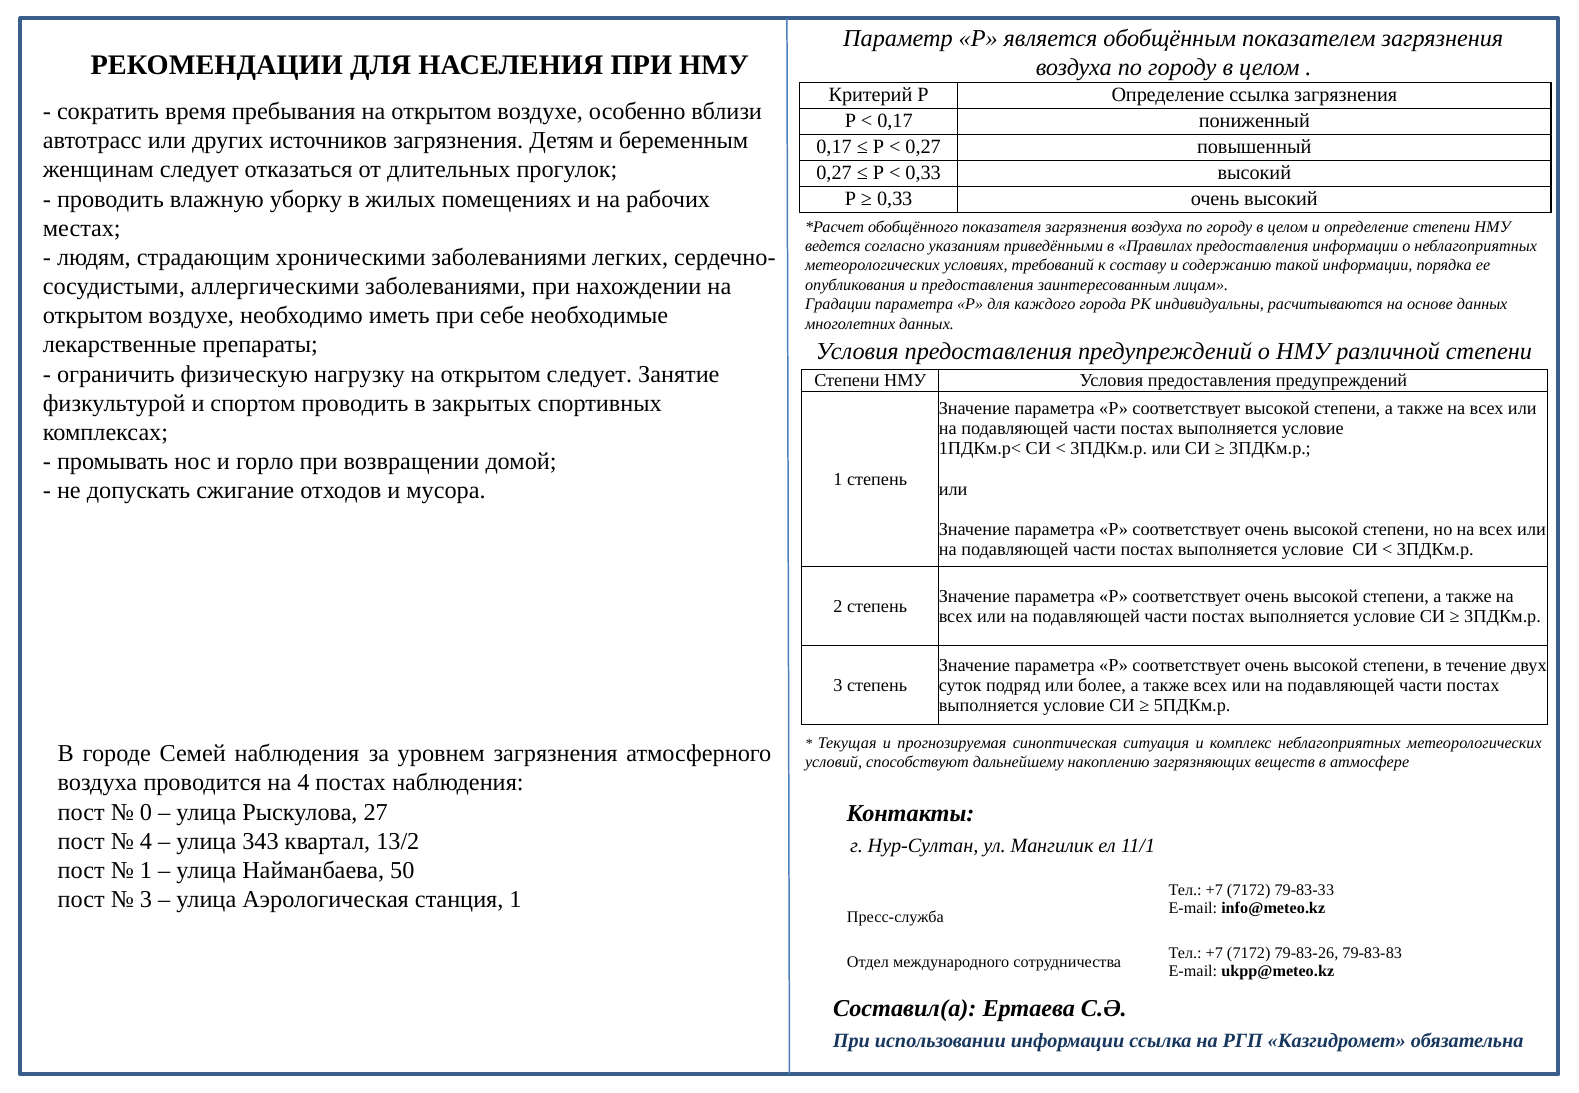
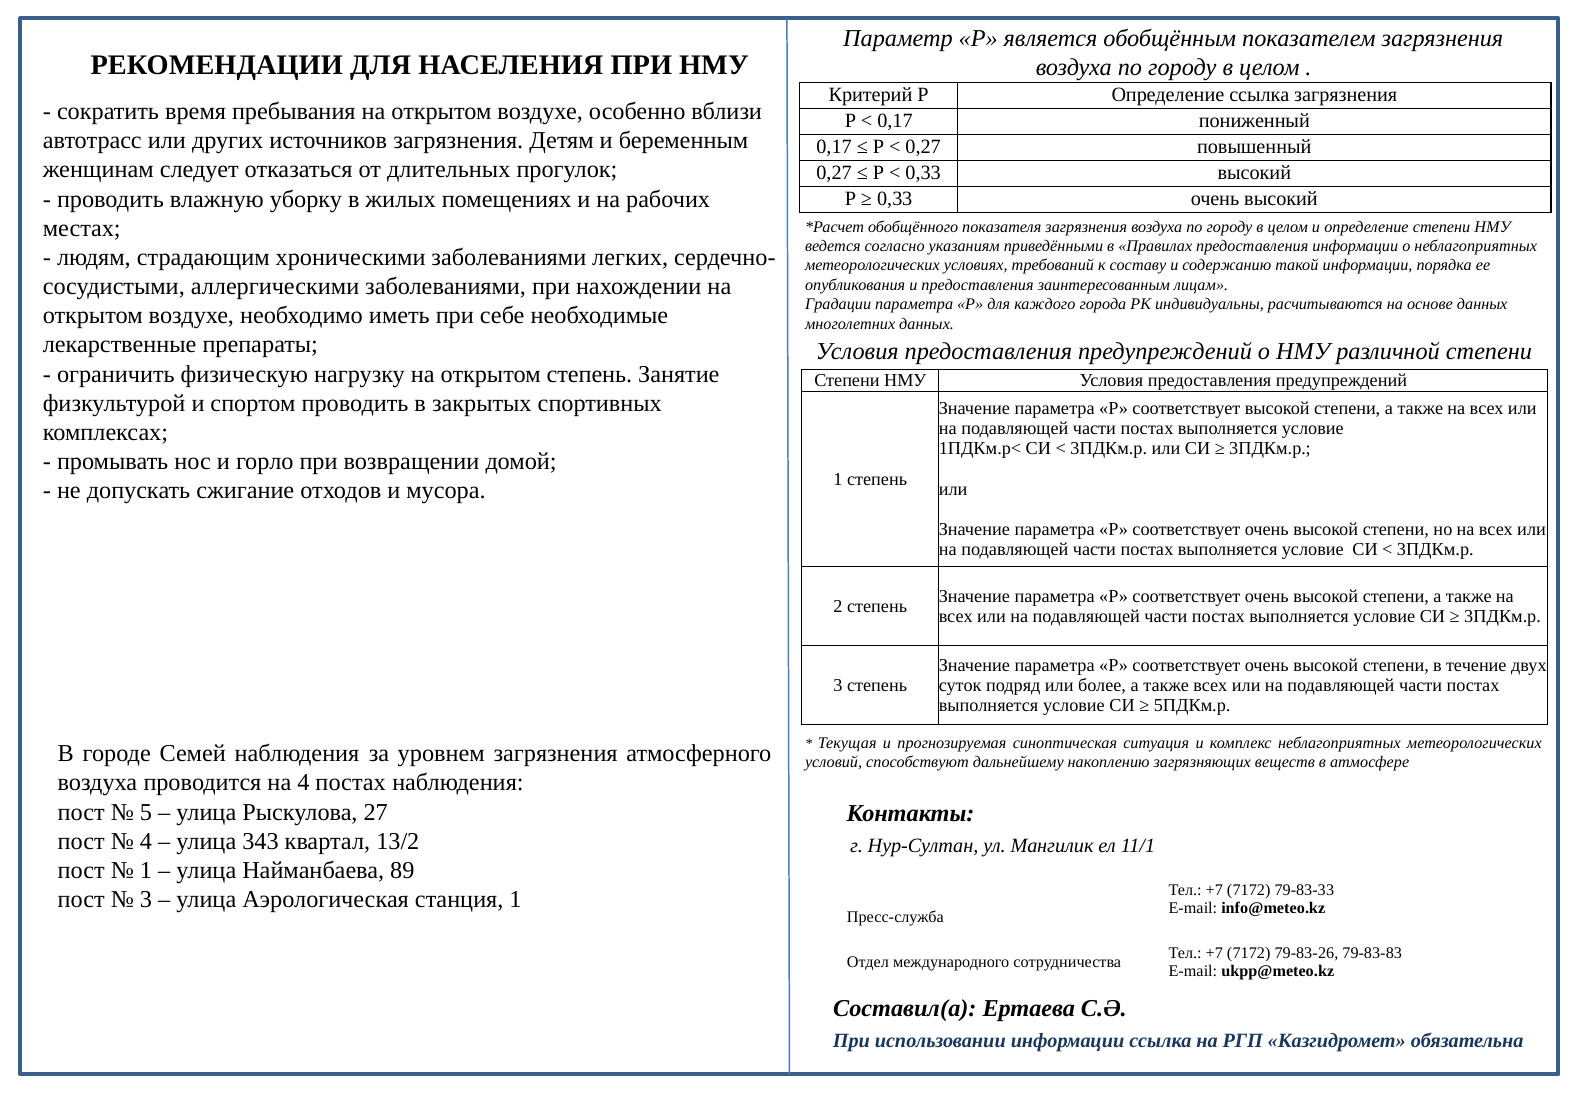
открытом следует: следует -> степень (589, 374)
0: 0 -> 5 (146, 812)
50: 50 -> 89 (402, 870)
